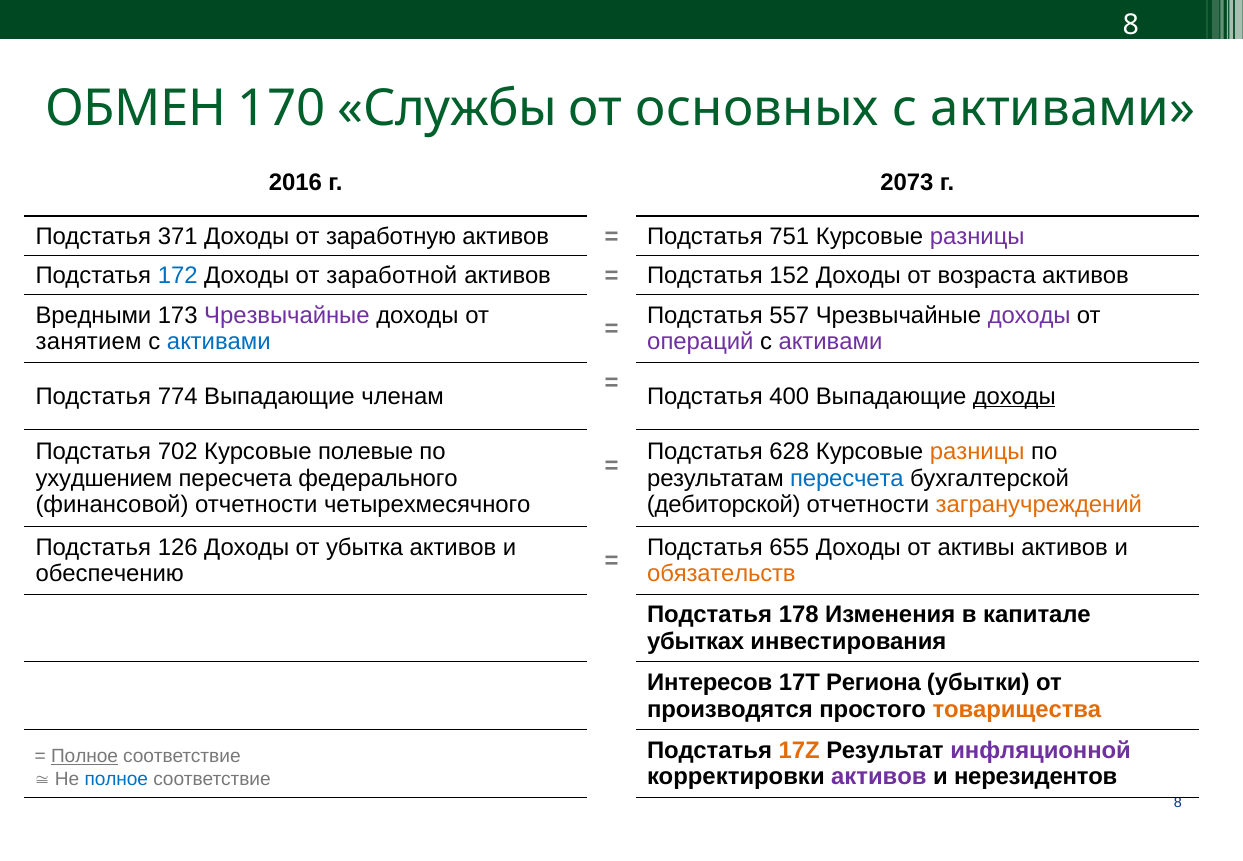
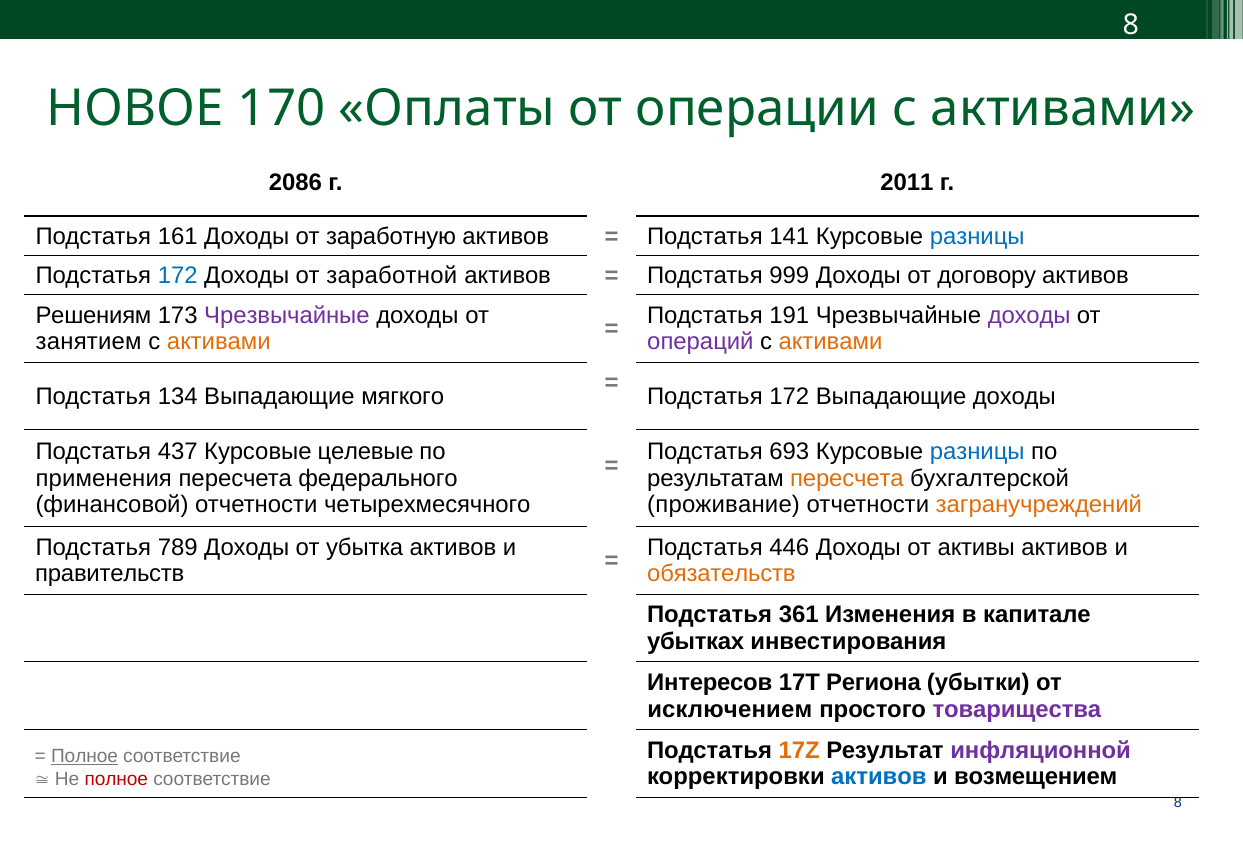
ОБМЕН: ОБМЕН -> НОВОЕ (135, 109)
Службы: Службы -> Оплаты (447, 109)
основных: основных -> операции (757, 109)
2016: 2016 -> 2086 (295, 183)
2073: 2073 -> 2011 (907, 183)
371: 371 -> 161 (178, 236)
751: 751 -> 141 (789, 236)
разницы colour: purple -> blue (977, 236)
152: 152 -> 999 (789, 275)
возраста: возраста -> договору (987, 275)
Вредными: Вредными -> Решениям (93, 315)
557: 557 -> 191 (789, 315)
активами colour: blue -> orange (219, 342)
активами colour: purple -> orange (830, 342)
774: 774 -> 134 (178, 396)
членам: членам -> мягкого (403, 396)
400: 400 -> 172 (789, 396)
доходы underline: present -> none (1014, 396)
702: 702 -> 437 (178, 452)
полевые: полевые -> целевые (366, 452)
628: 628 -> 693 (789, 452)
разницы colour: orange -> blue (977, 452)
ухудшением: ухудшением -> применения (104, 478)
пересчета colour: blue -> orange (847, 478)
дебиторской: дебиторской -> проживание (724, 505)
126: 126 -> 789 (178, 547)
655: 655 -> 446 (789, 547)
обеспечению: обеспечению -> правительств (110, 574)
178: 178 -> 361 (799, 615)
производятся: производятся -> исключением (730, 709)
товарищества colour: orange -> purple (1017, 709)
активов colour: purple -> blue (879, 777)
нерезидентов: нерезидентов -> возмещением (1036, 777)
полное colour: blue -> red (116, 779)
